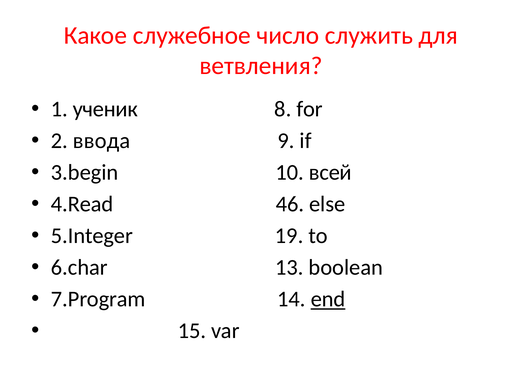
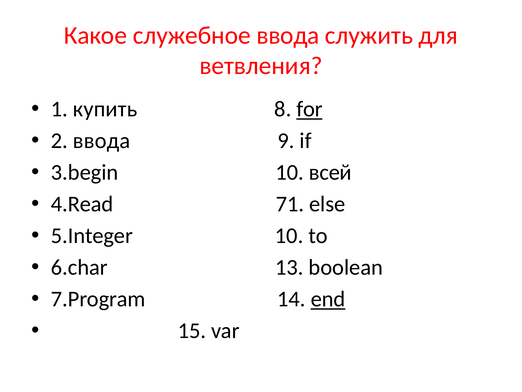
служебное число: число -> ввода (288, 35)
ученик: ученик -> купить (105, 109)
for underline: none -> present (310, 109)
46: 46 -> 71 (290, 204)
5.Integer 19: 19 -> 10 (289, 236)
